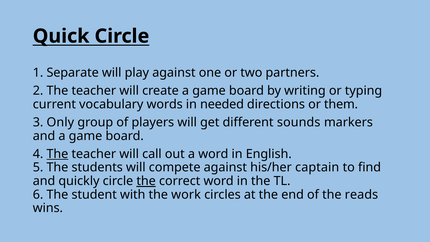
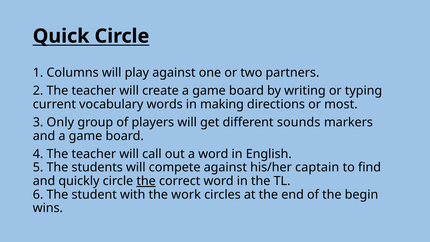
Separate: Separate -> Columns (73, 73)
needed: needed -> making (222, 104)
them: them -> most (341, 104)
The underline: present -> none (57, 154)
reads: reads -> begin (362, 195)
